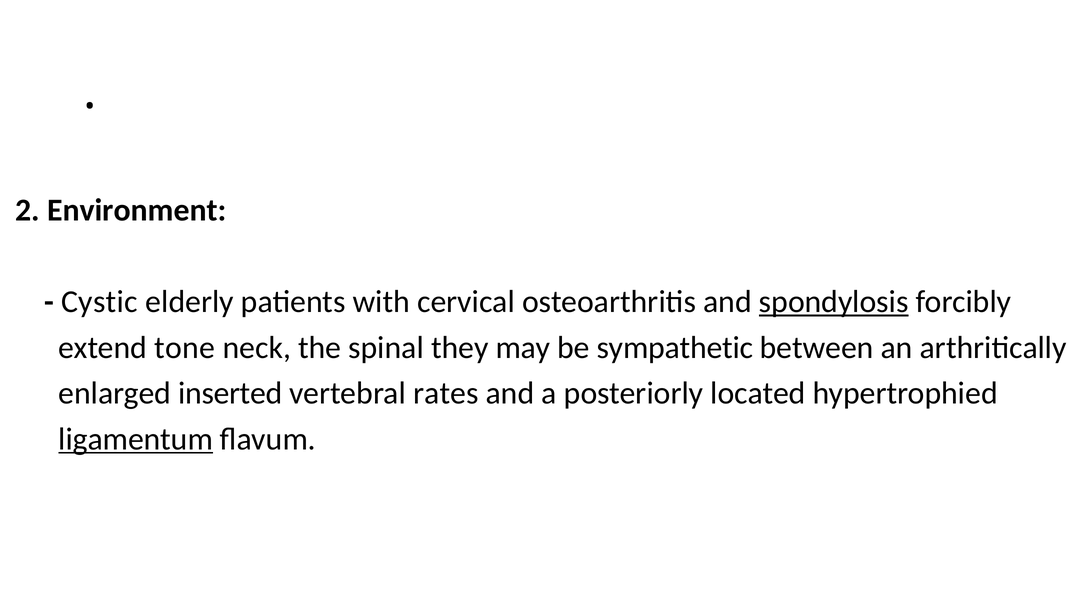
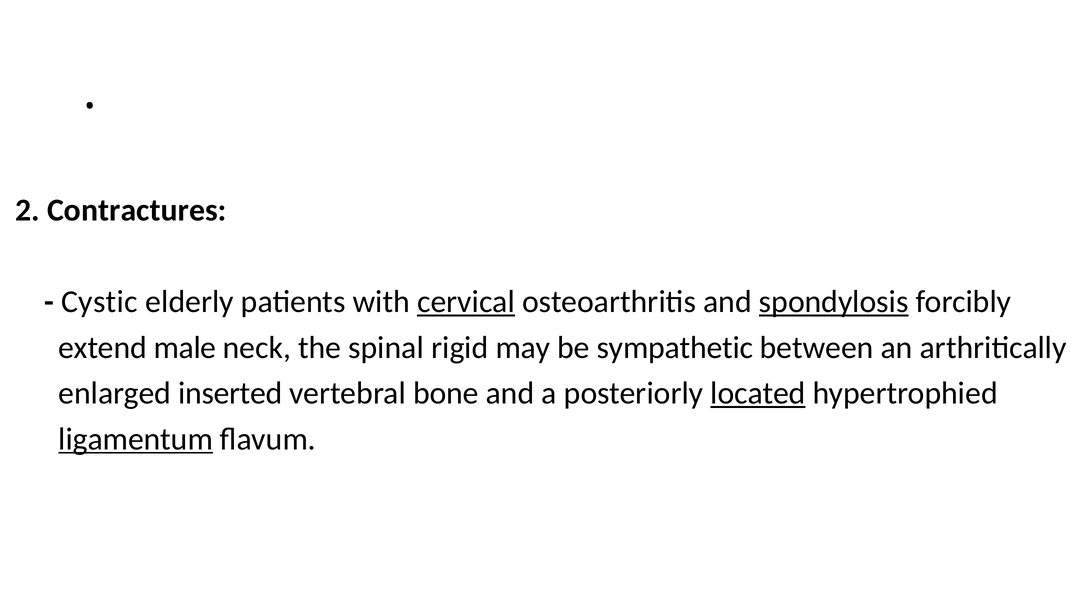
Environment: Environment -> Contractures (137, 210)
cervical underline: none -> present (466, 302)
tone: tone -> male (185, 347)
they: they -> rigid (460, 347)
rates: rates -> bone (446, 393)
located underline: none -> present (758, 393)
